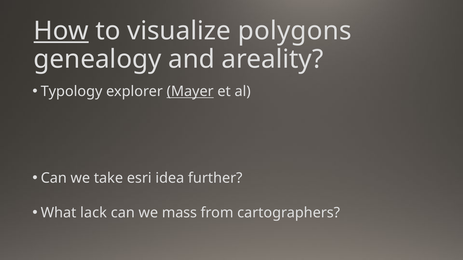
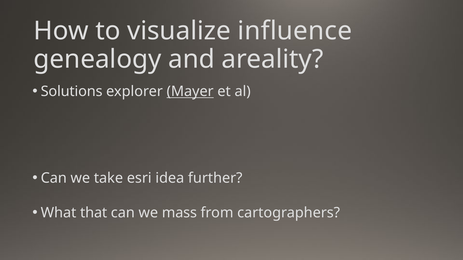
How underline: present -> none (61, 31)
polygons: polygons -> influence (295, 31)
Typology: Typology -> Solutions (72, 92)
lack: lack -> that (94, 213)
